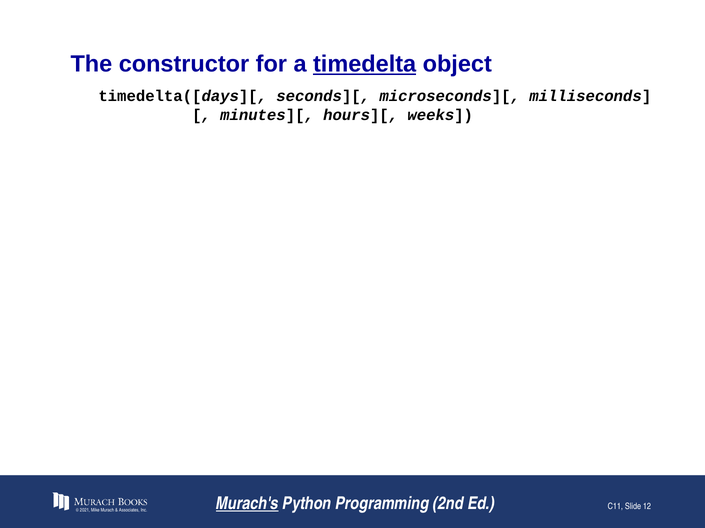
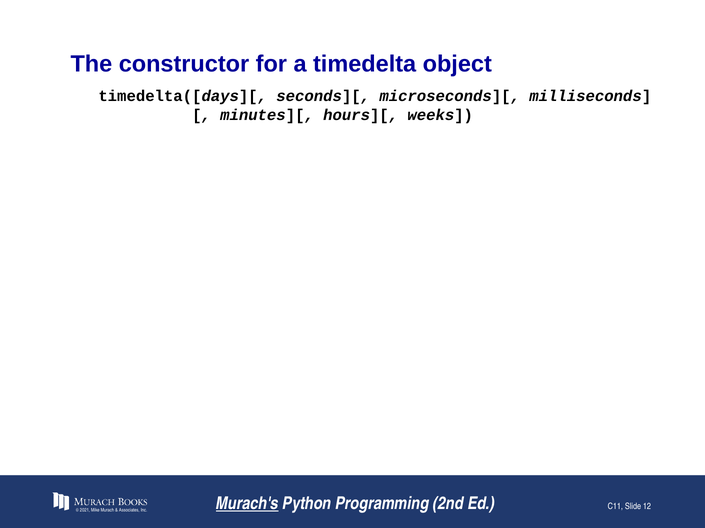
timedelta underline: present -> none (365, 64)
